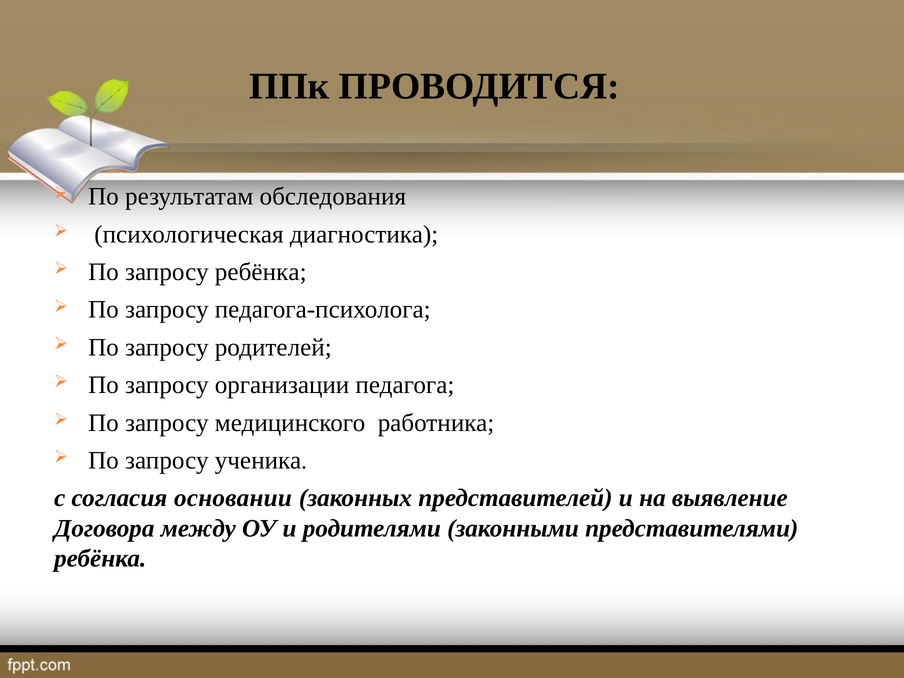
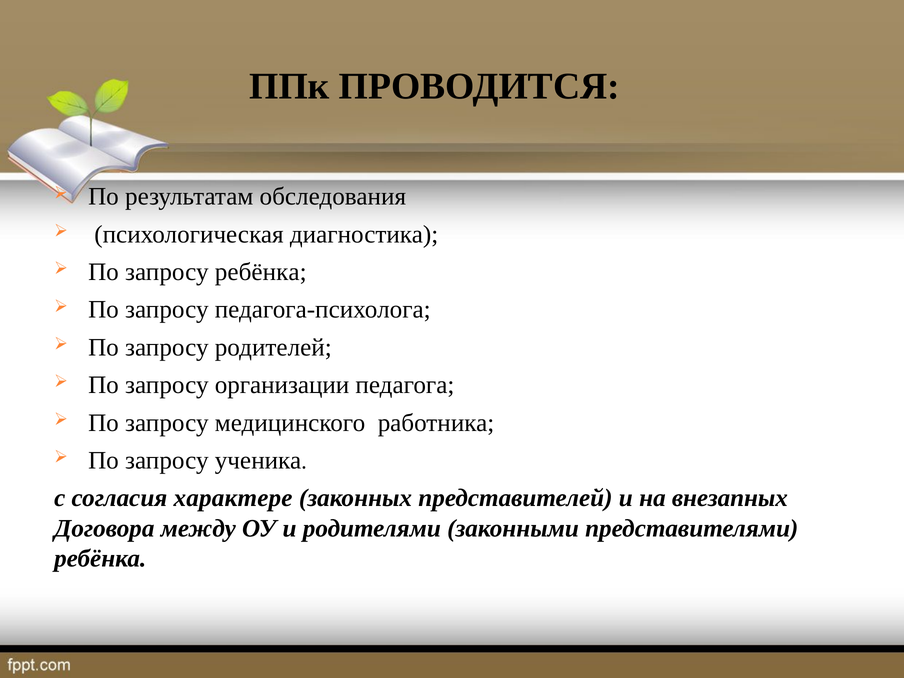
основании: основании -> характере (233, 498)
выявление: выявление -> внезапных (730, 498)
